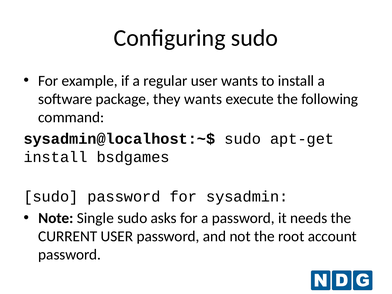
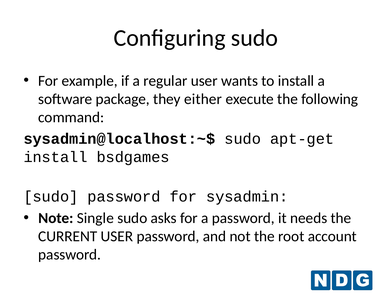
they wants: wants -> either (203, 99)
